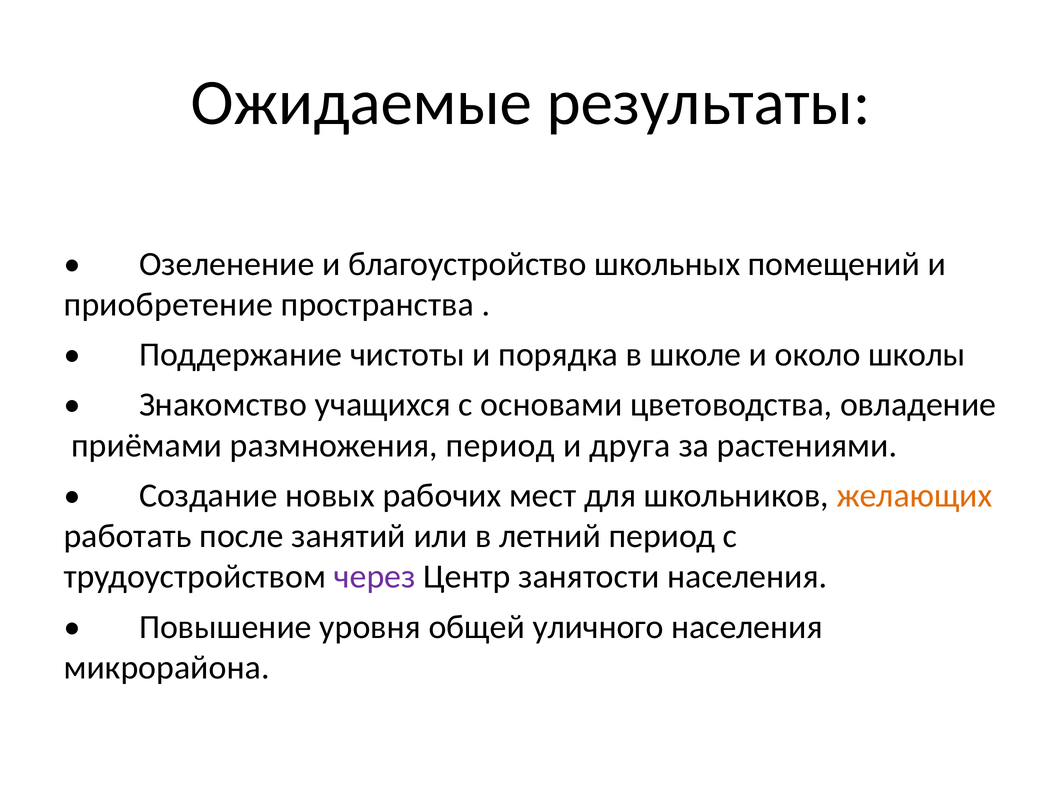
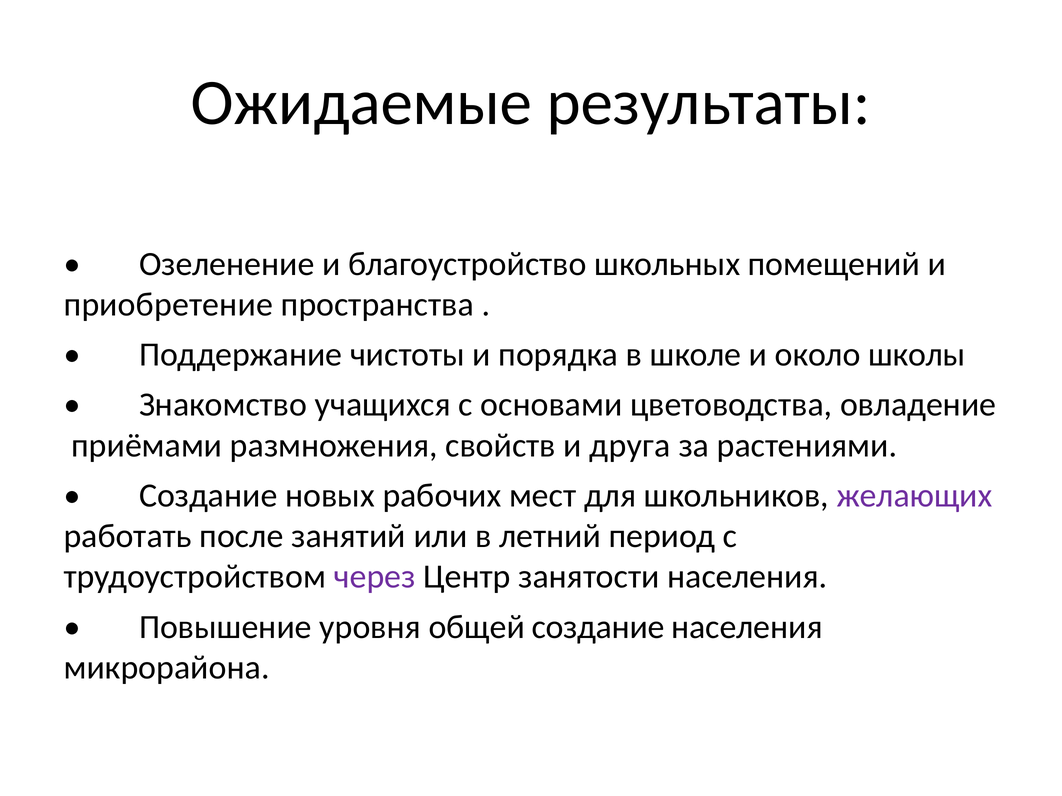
размножения период: период -> свойств (501, 446)
желающих colour: orange -> purple (914, 496)
общей уличного: уличного -> создание (598, 627)
